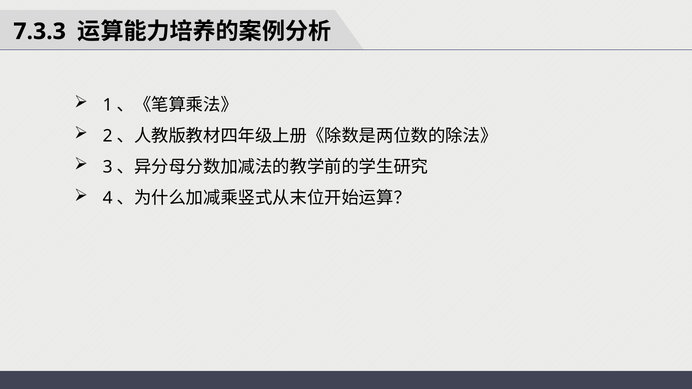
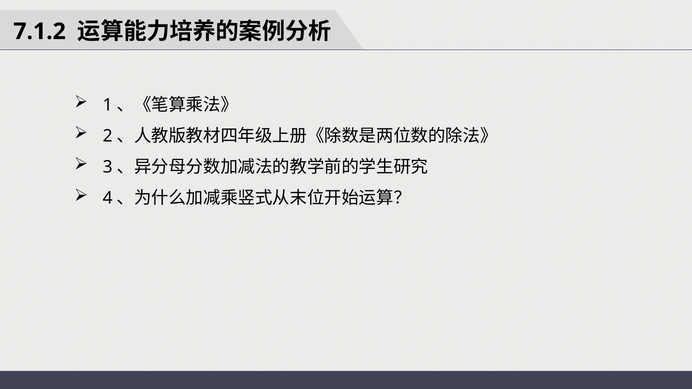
7.3.3: 7.3.3 -> 7.1.2 (40, 31)
